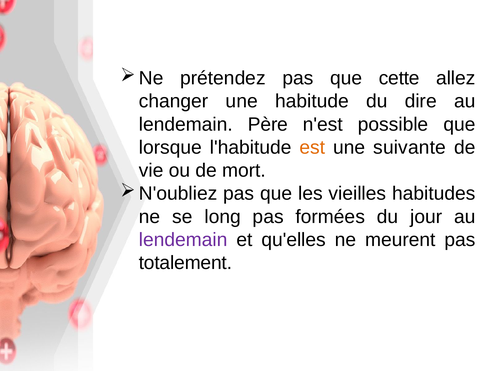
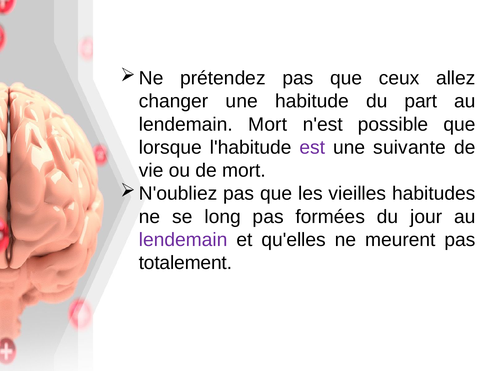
cette: cette -> ceux (399, 78)
dire: dire -> part (421, 101)
lendemain Père: Père -> Mort (268, 124)
est colour: orange -> purple (312, 148)
